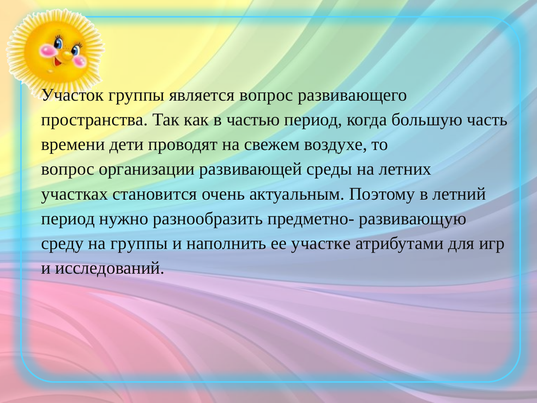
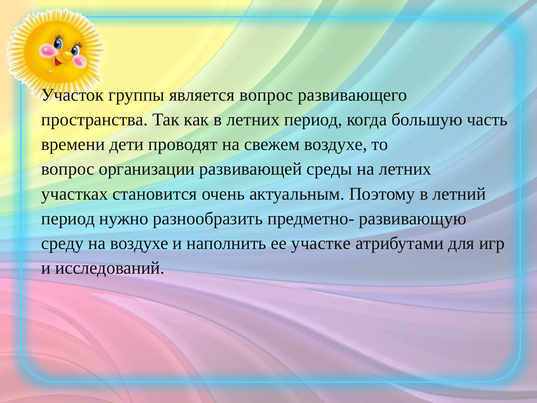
в частью: частью -> летних (253, 120)
на группы: группы -> воздухе (139, 243)
